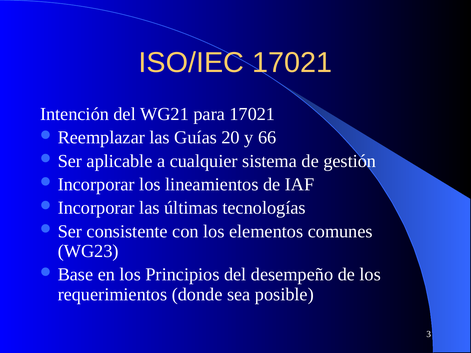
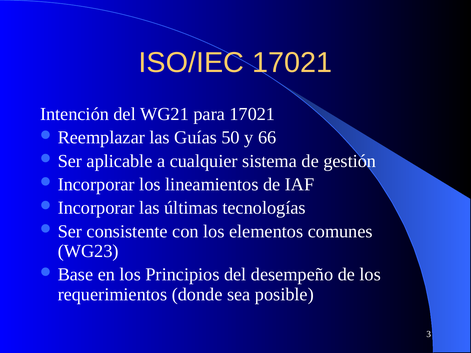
20: 20 -> 50 (231, 138)
